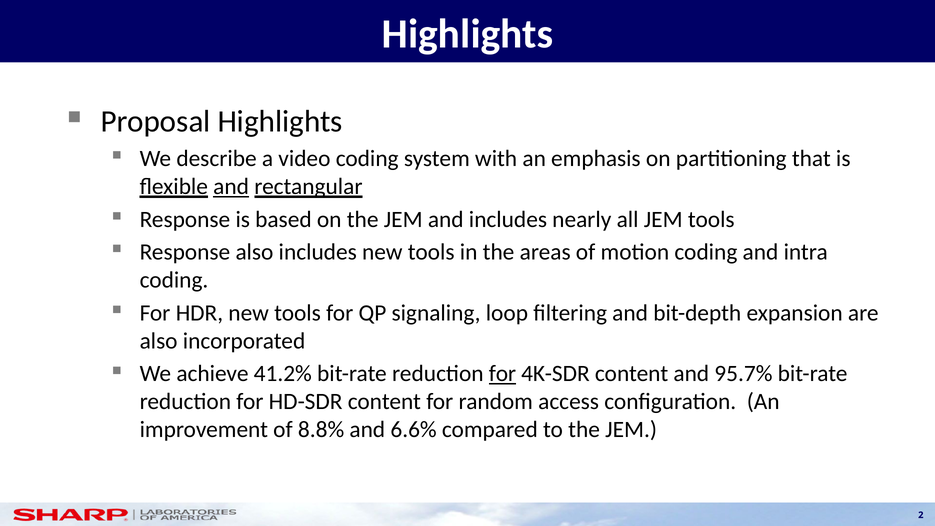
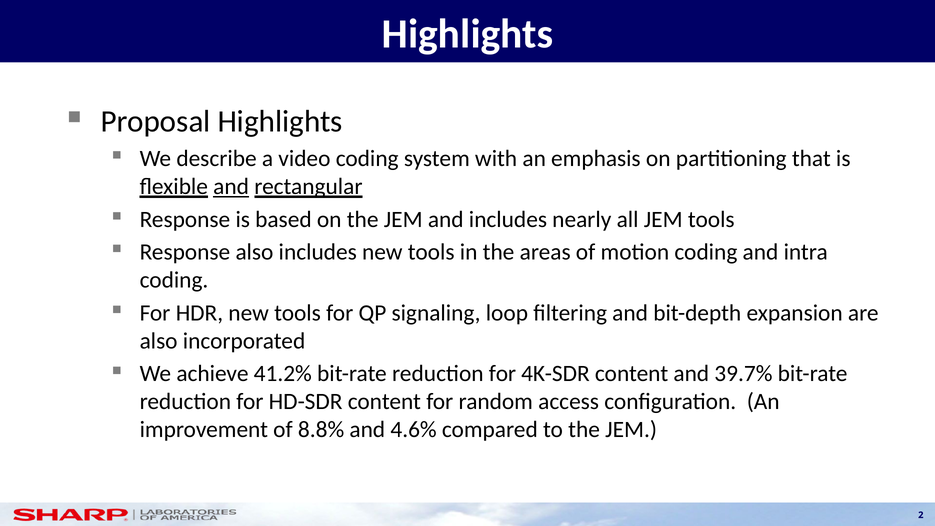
for underline: present -> none (502, 374)
95.7%: 95.7% -> 39.7% (743, 374)
6.6%: 6.6% -> 4.6% (414, 430)
